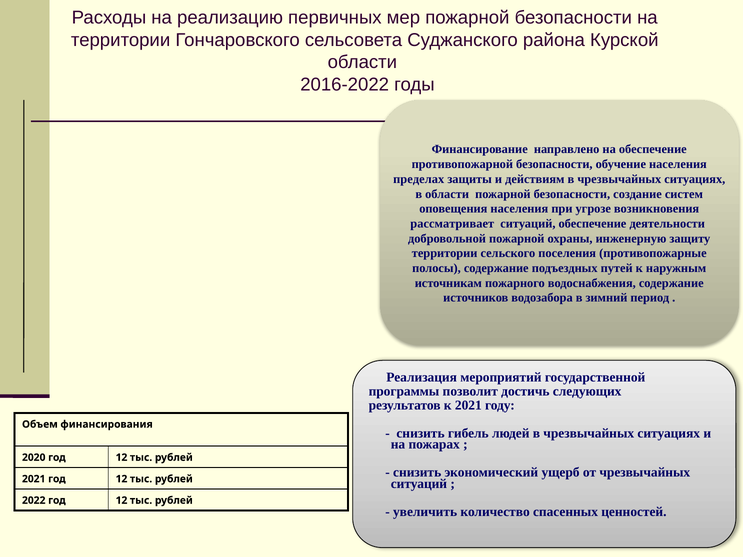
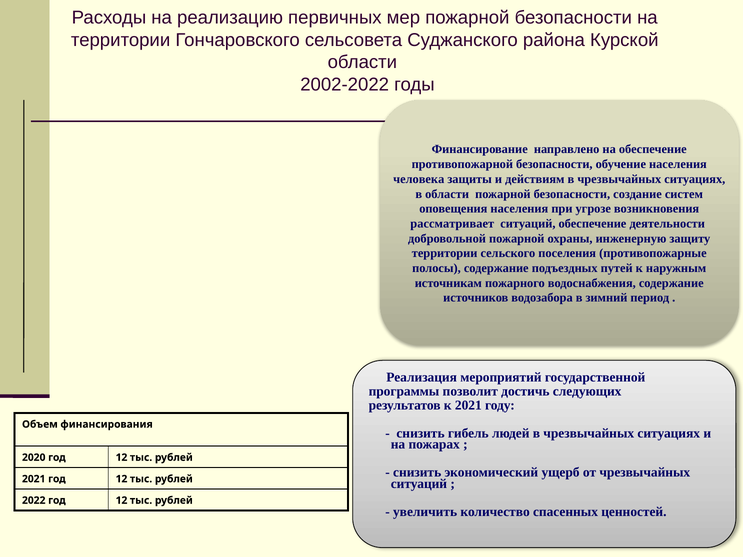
2016-2022: 2016-2022 -> 2002-2022 (345, 85)
пределах: пределах -> человека (419, 179)
